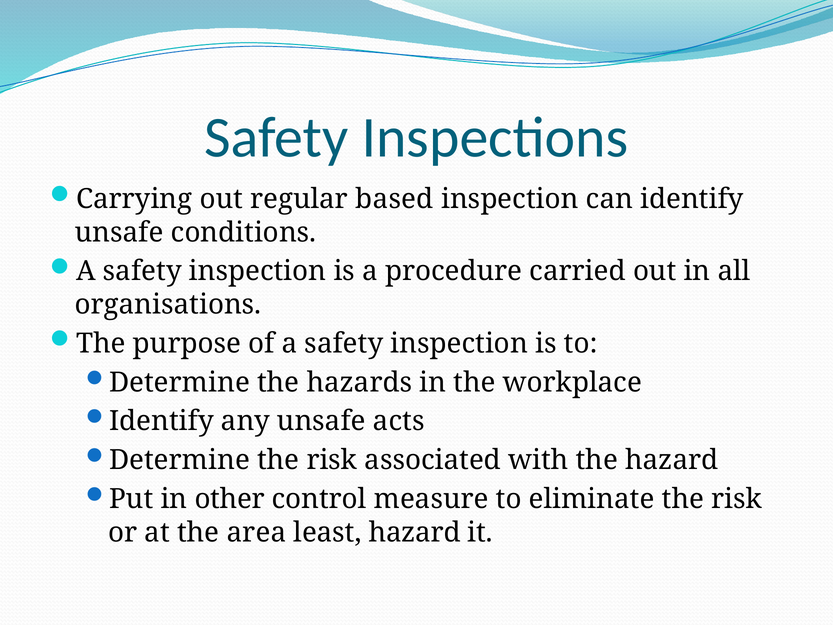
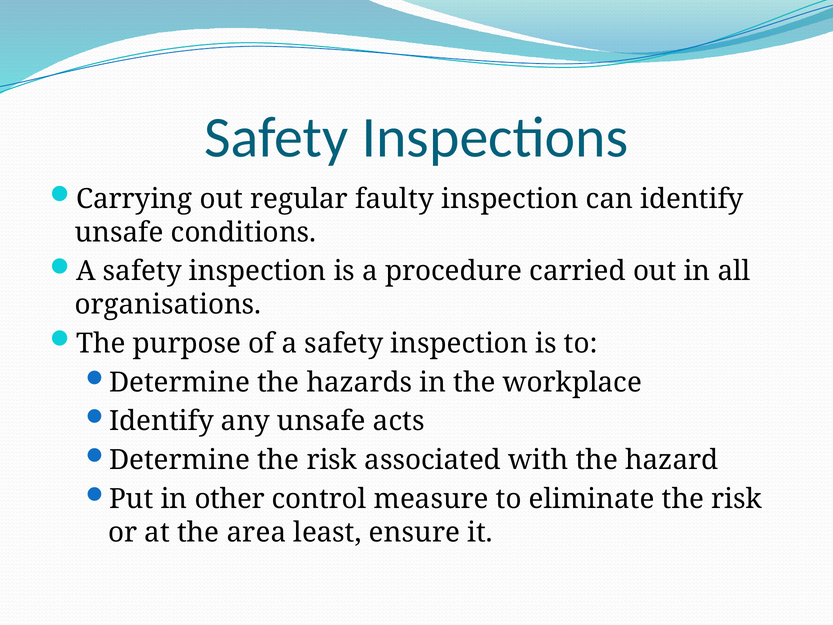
based: based -> faulty (394, 199)
least hazard: hazard -> ensure (415, 532)
